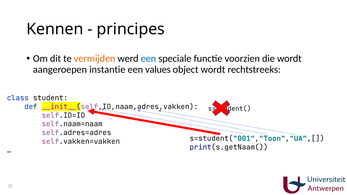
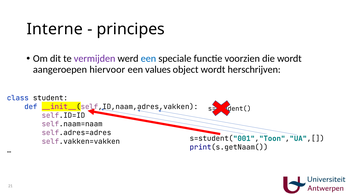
Kennen: Kennen -> Interne (55, 29)
vermijden colour: orange -> purple (95, 59)
instantie: instantie -> hiervoor (107, 70)
rechtstreeks: rechtstreeks -> herschrijven (254, 70)
